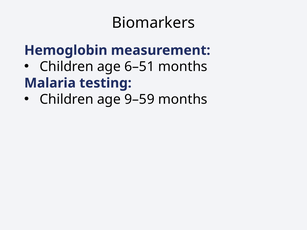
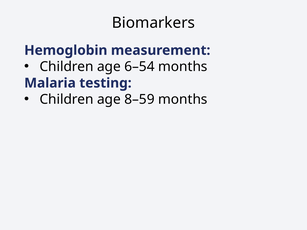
6–51: 6–51 -> 6–54 (139, 67)
9–59: 9–59 -> 8–59 (139, 100)
